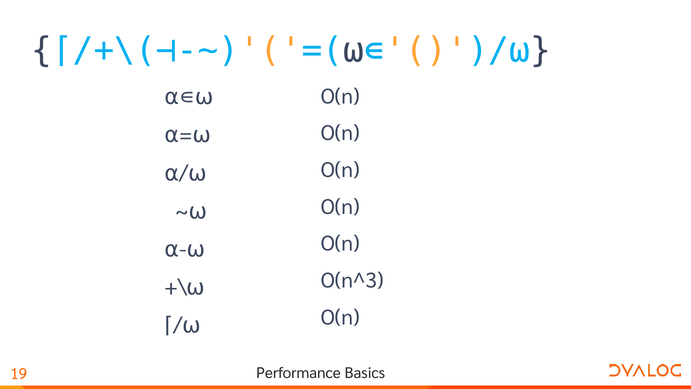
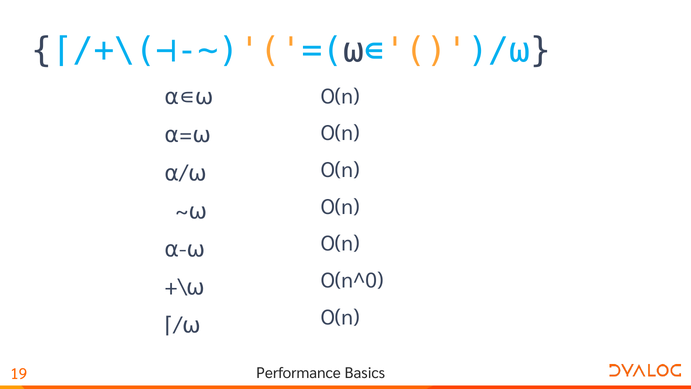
O(n^3: O(n^3 -> O(n^0 (352, 281)
